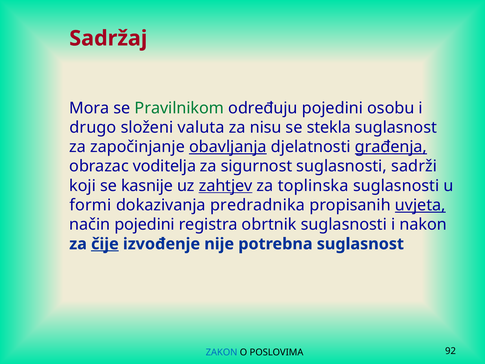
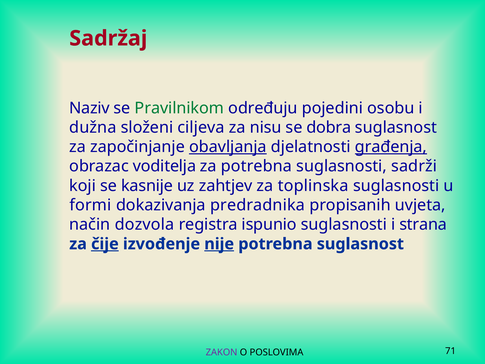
Mora: Mora -> Naziv (89, 108)
drugo: drugo -> dužna (93, 127)
valuta: valuta -> ciljeva (201, 127)
stekla: stekla -> dobra (329, 127)
za sigurnost: sigurnost -> potrebna (256, 166)
zahtjev underline: present -> none (226, 186)
uvjeta underline: present -> none (420, 205)
način pojedini: pojedini -> dozvola (144, 224)
obrtnik: obrtnik -> ispunio (269, 224)
nakon: nakon -> strana (423, 224)
nije underline: none -> present (219, 244)
ZAKON colour: blue -> purple (222, 352)
92: 92 -> 71 (451, 351)
